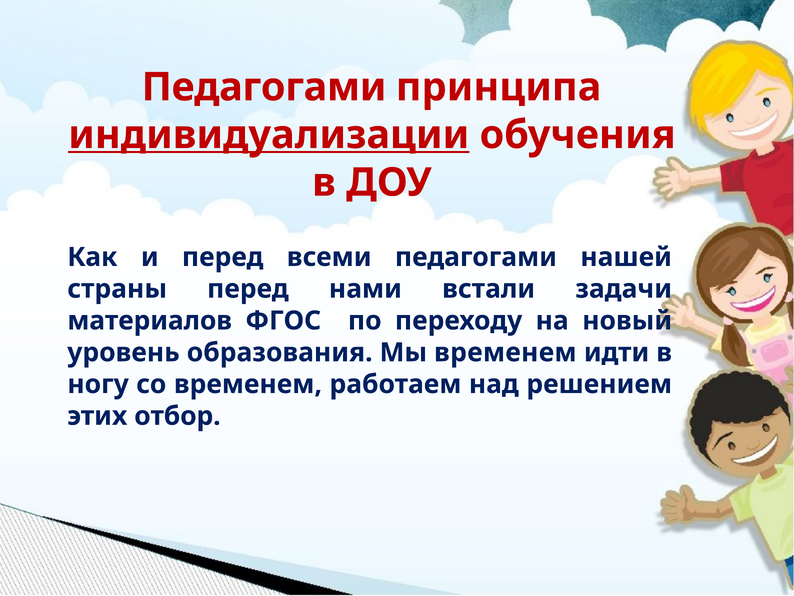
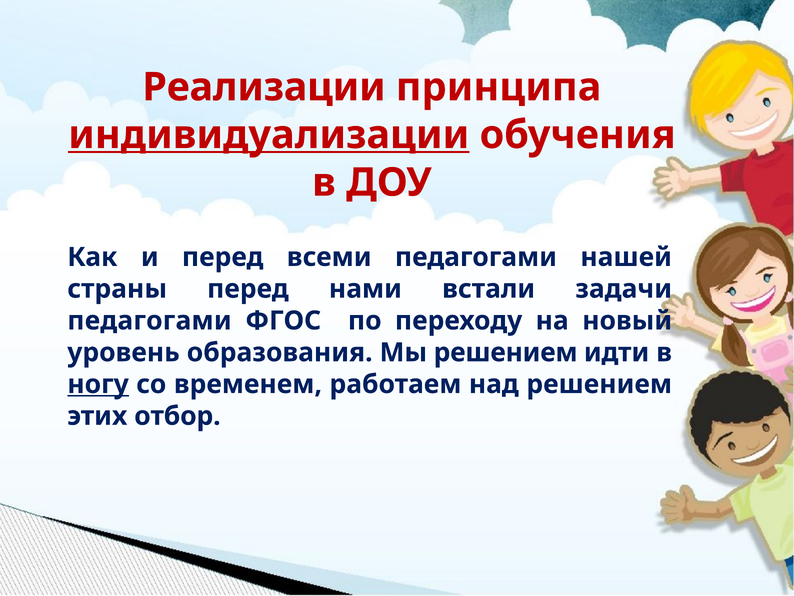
Педагогами: Педагогами -> Реализации (264, 87)
материалов: материалов -> педагогами (149, 320)
Мы временем: временем -> решением (506, 352)
ногу underline: none -> present (98, 384)
